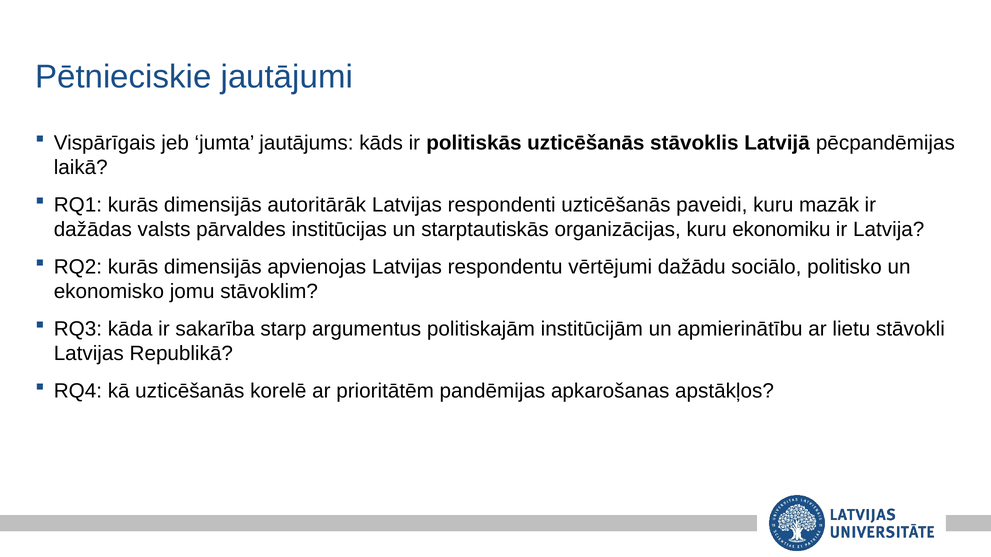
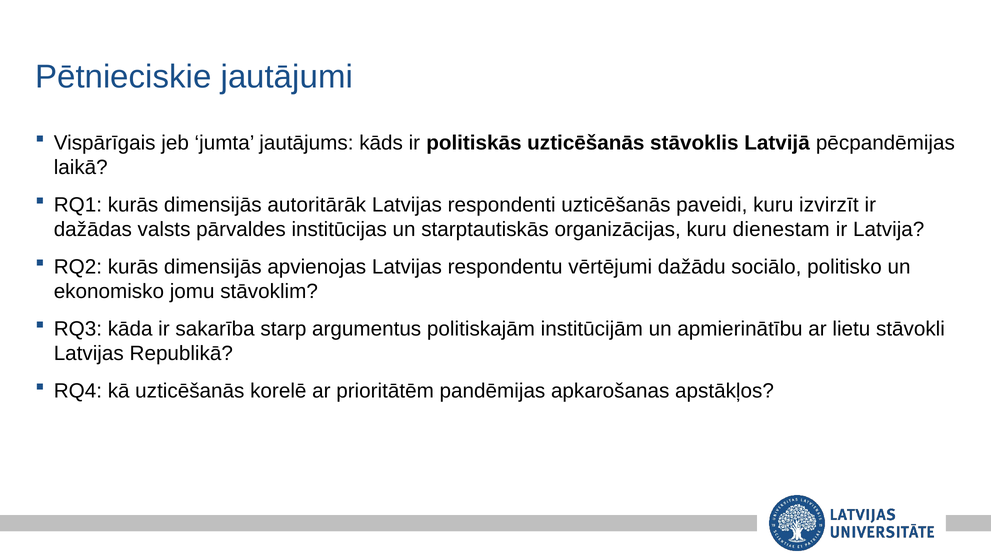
mazāk: mazāk -> izvirzīt (829, 205)
ekonomiku: ekonomiku -> dienestam (781, 230)
